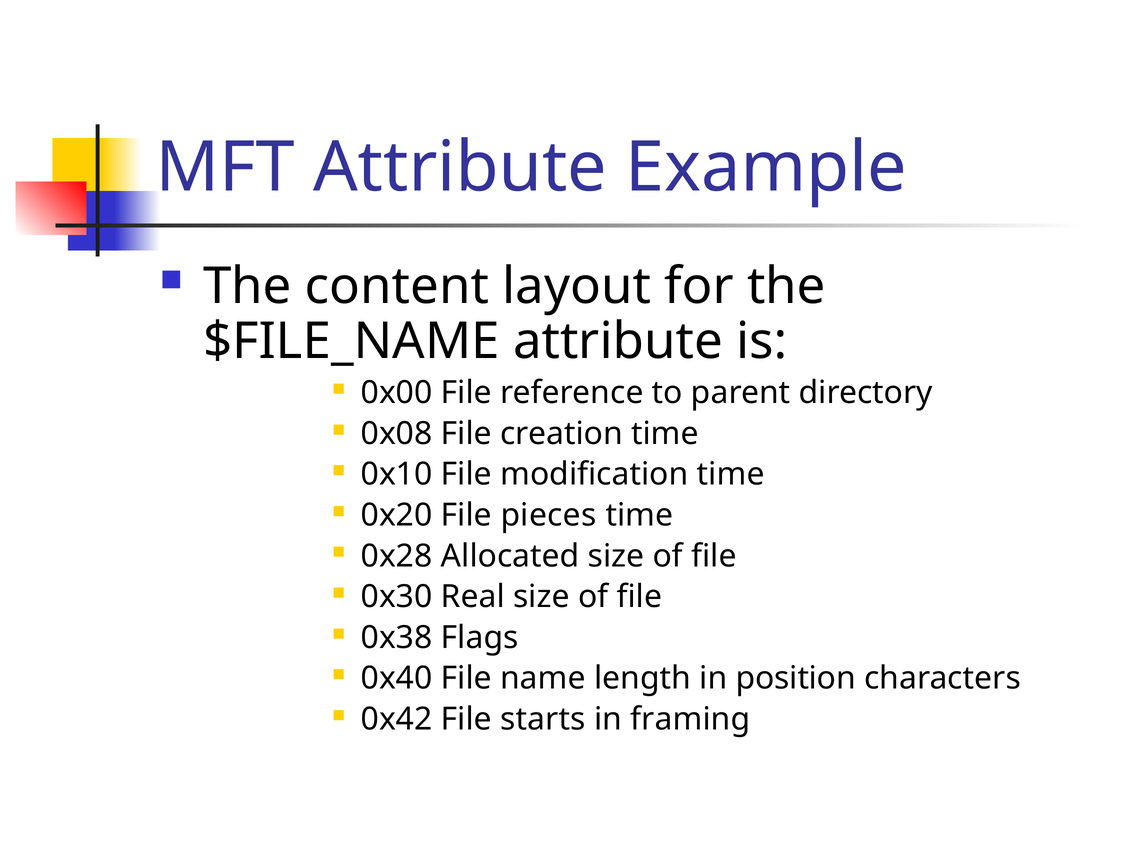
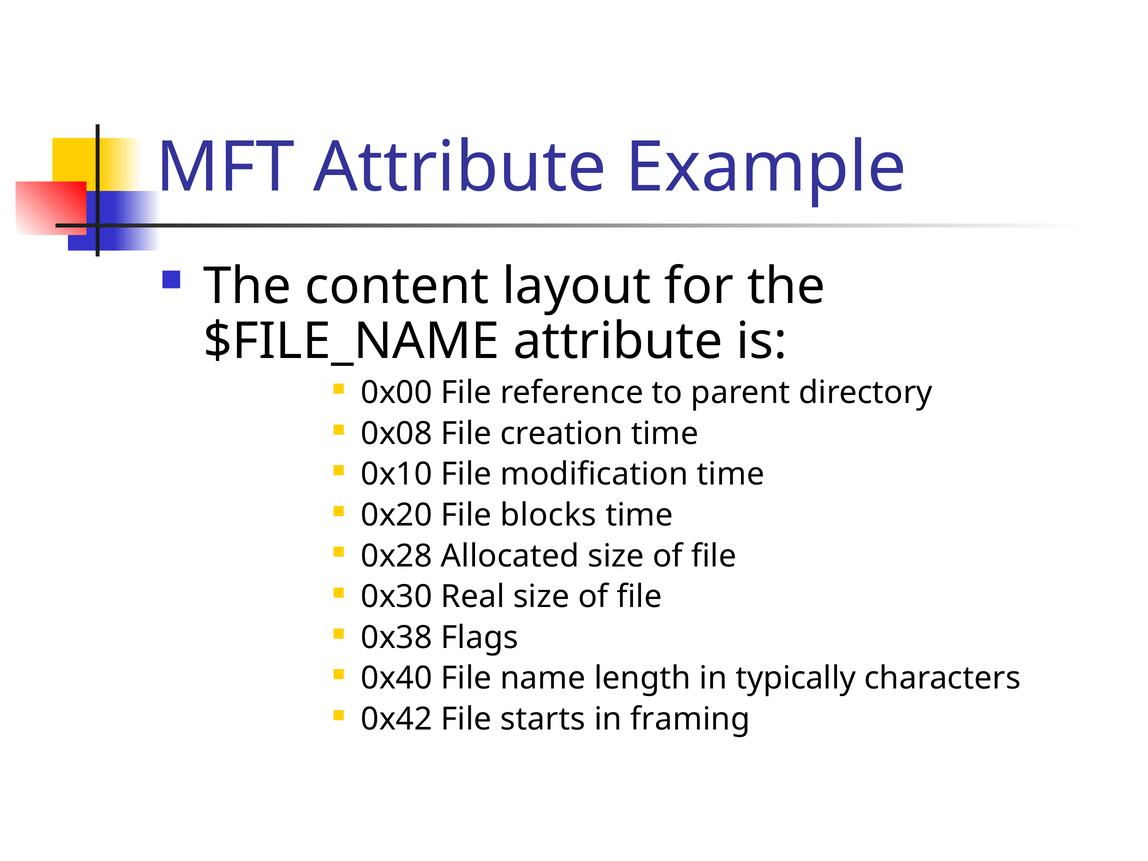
pieces: pieces -> blocks (549, 515)
position: position -> typically (796, 678)
